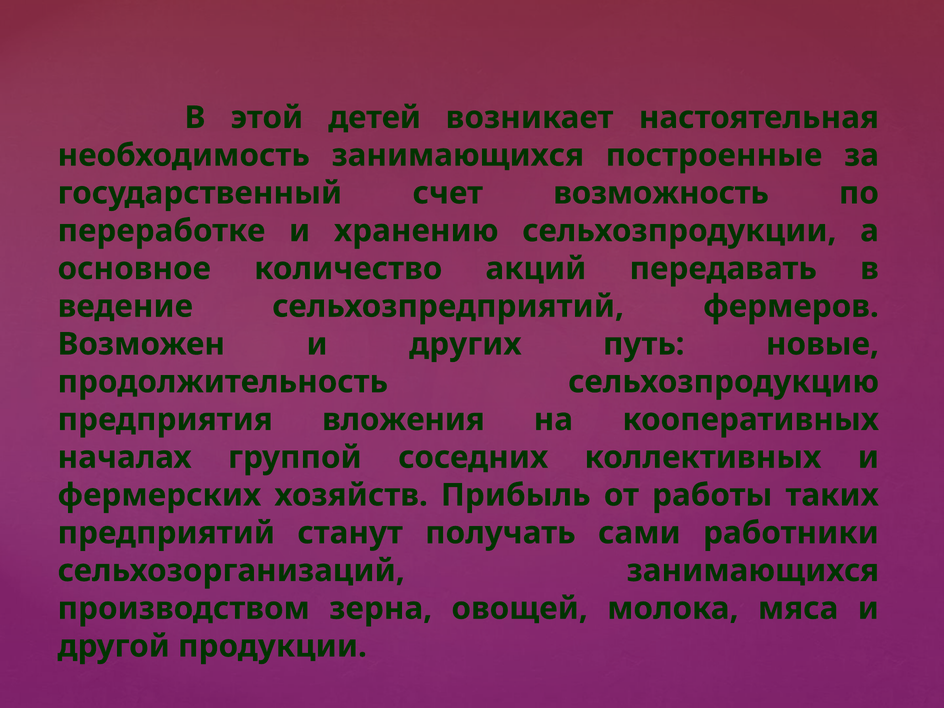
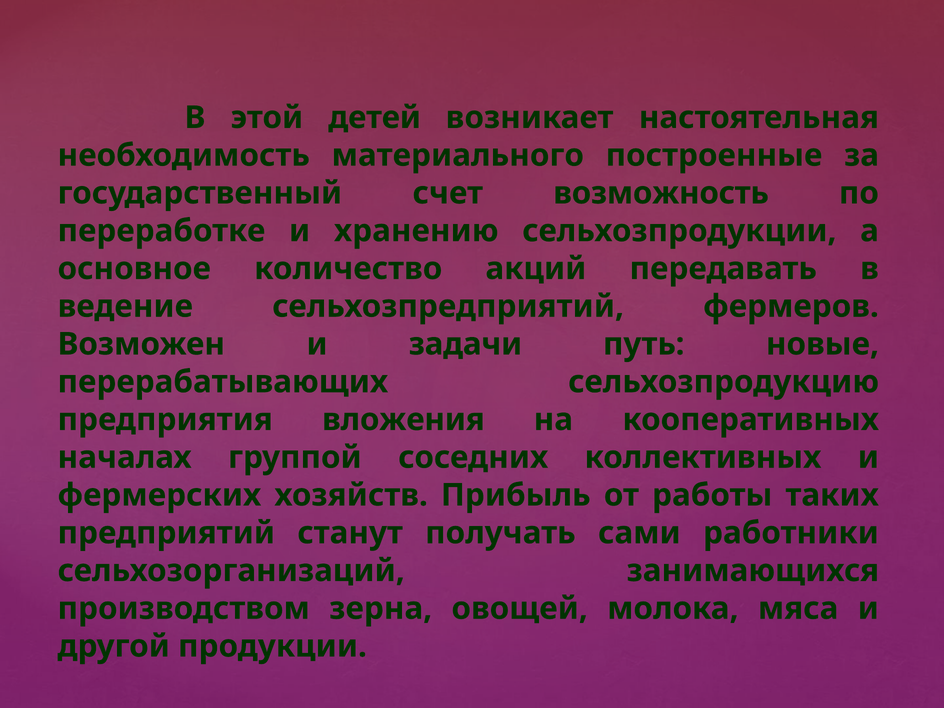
необходимость занимающихся: занимающихся -> материального (458, 155)
других: других -> задачи (465, 344)
продолжительность: продолжительность -> перерабатывающих (223, 382)
